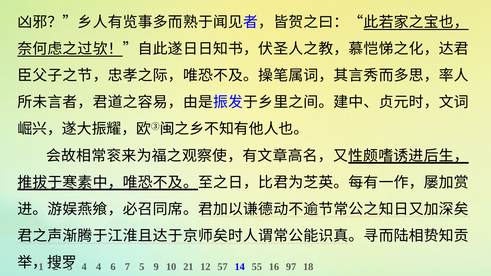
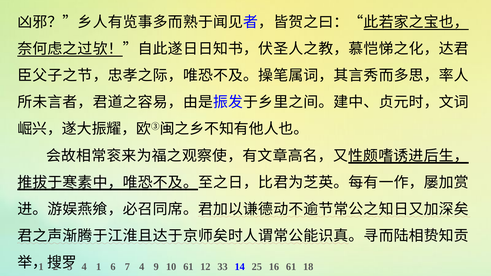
4 4: 4 -> 1 (99, 267)
7 5: 5 -> 4 (142, 267)
10 21: 21 -> 61 (188, 267)
57: 57 -> 33 (223, 267)
55: 55 -> 25 (257, 267)
16 97: 97 -> 61 (291, 267)
